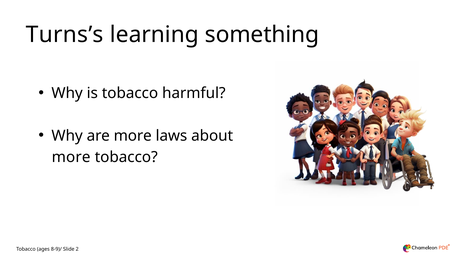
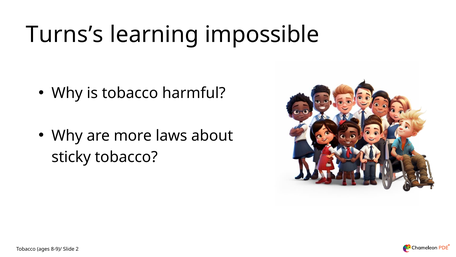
something: something -> impossible (262, 34)
more: more -> sticky (71, 157)
